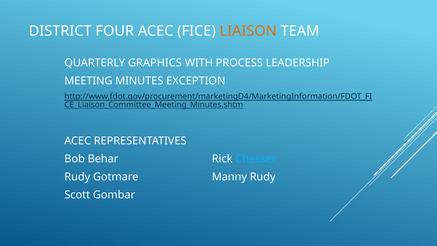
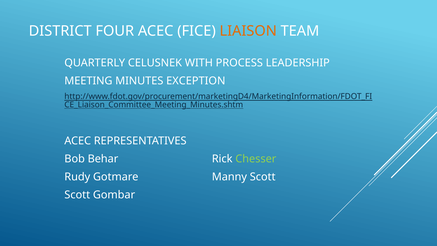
GRAPHICS: GRAPHICS -> CELUSNEK (155, 63)
Chesser colour: light blue -> light green (256, 159)
Manny Rudy: Rudy -> Scott (263, 177)
